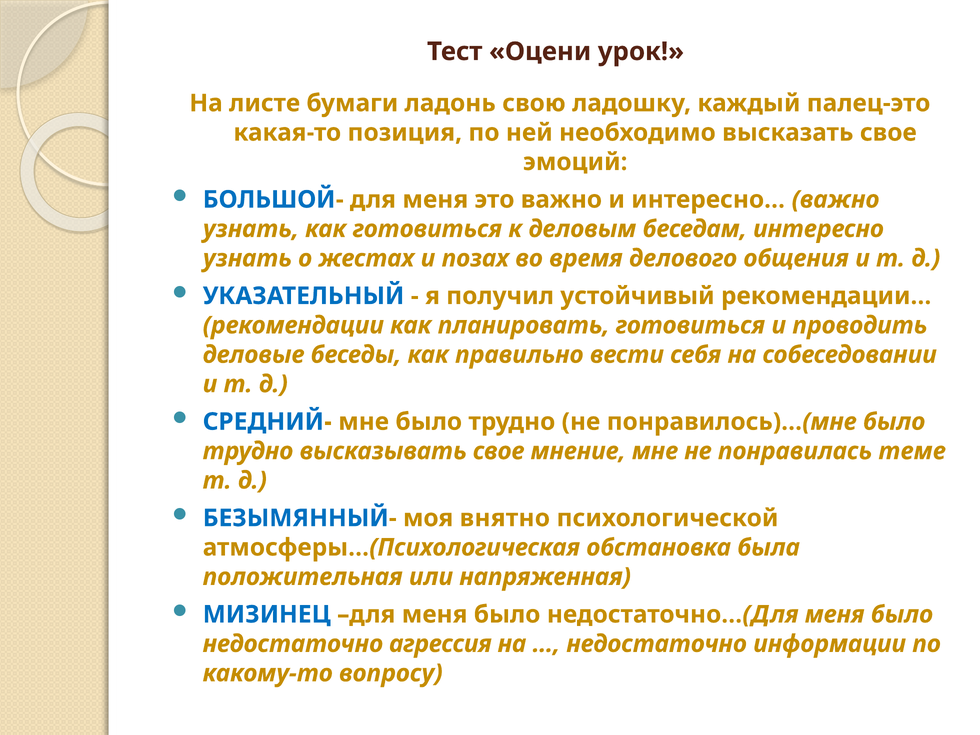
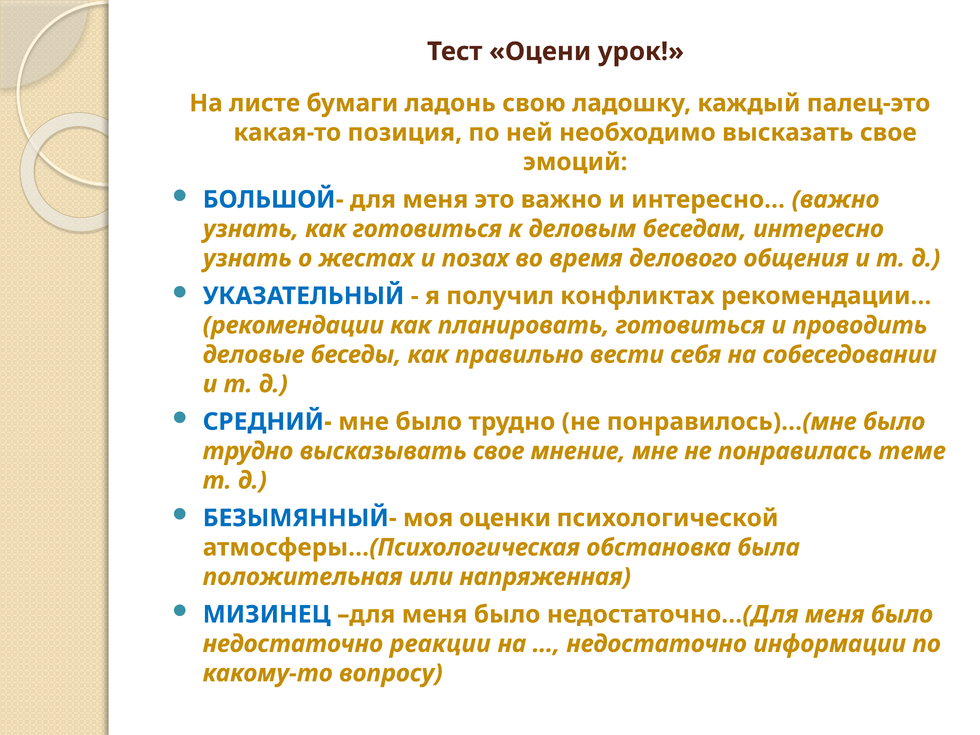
устойчивый: устойчивый -> конфликтах (637, 296)
внятно: внятно -> оценки (505, 518)
агрессия: агрессия -> реакции (440, 644)
